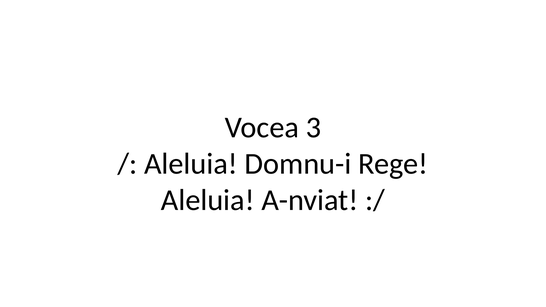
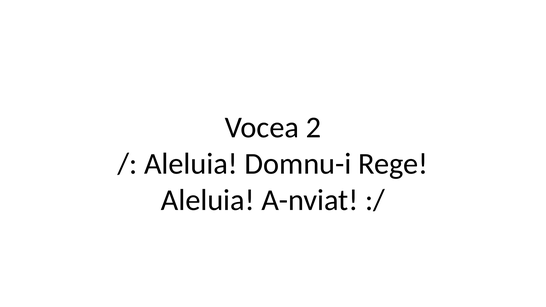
3: 3 -> 2 (313, 127)
